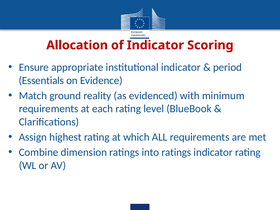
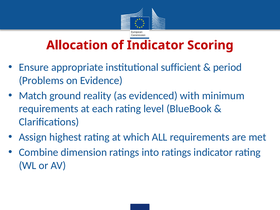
institutional indicator: indicator -> sufficient (181, 67)
Essentials: Essentials -> Problems (41, 80)
